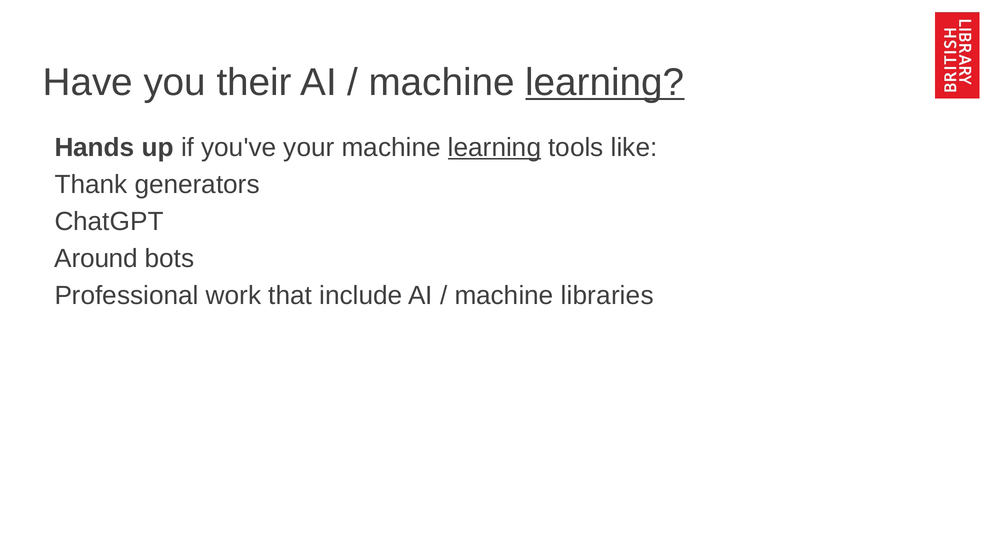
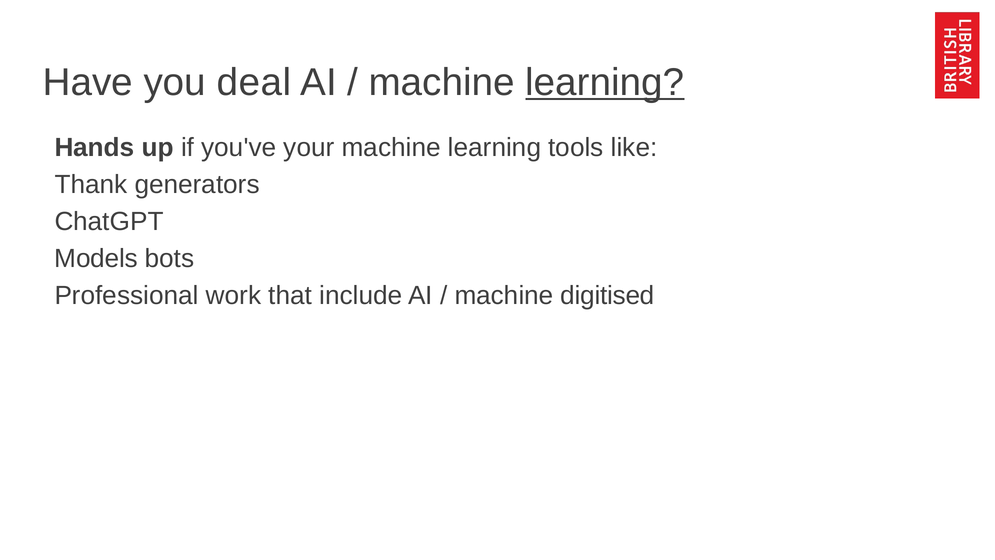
their: their -> deal (254, 82)
learning underline: present -> none (494, 147)
Around: Around -> Models (96, 258)
libraries: libraries -> digitised (608, 295)
